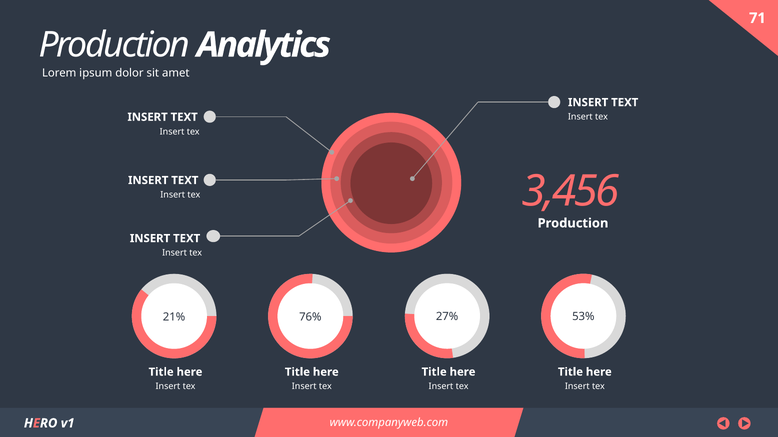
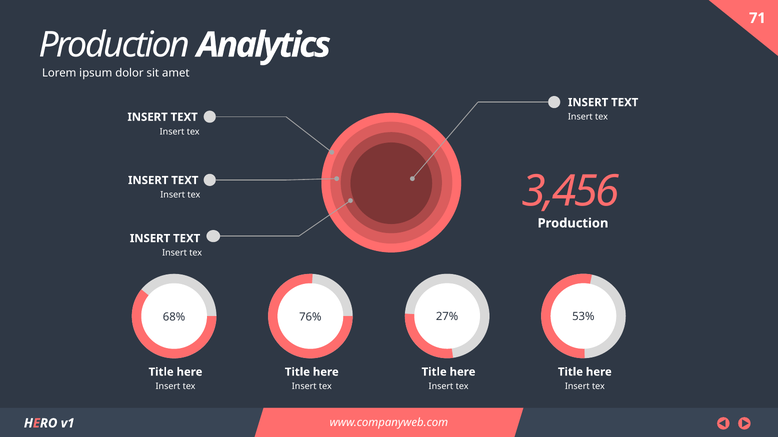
21%: 21% -> 68% (174, 317)
